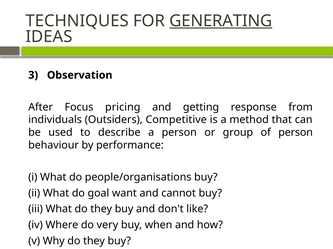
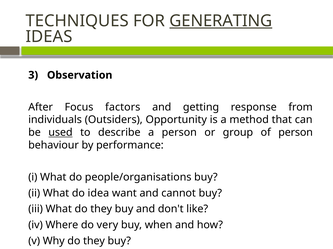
pricing: pricing -> factors (123, 107)
Competitive: Competitive -> Opportunity (176, 120)
used underline: none -> present (60, 133)
goal: goal -> idea (98, 194)
